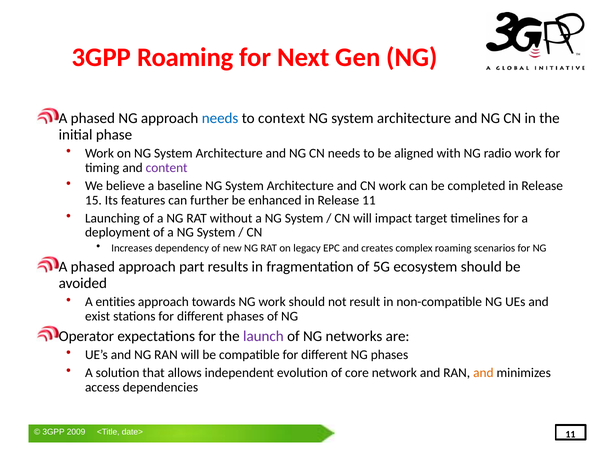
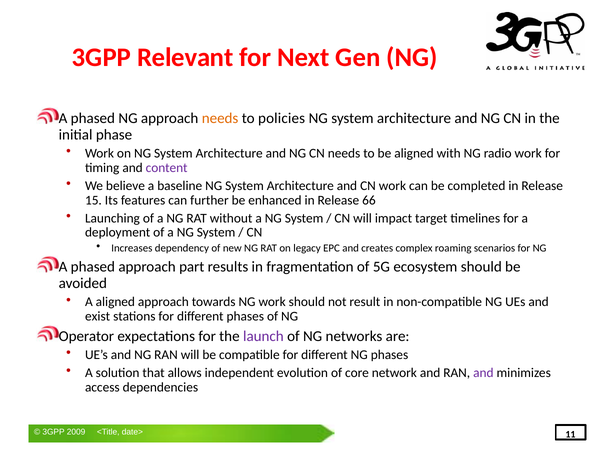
3GPP Roaming: Roaming -> Relevant (185, 58)
needs colour: blue -> orange (220, 118)
context: context -> policies (282, 118)
Release 11: 11 -> 66 (369, 200)
A entities: entities -> aligned (115, 302)
and colour: orange -> purple (483, 373)
